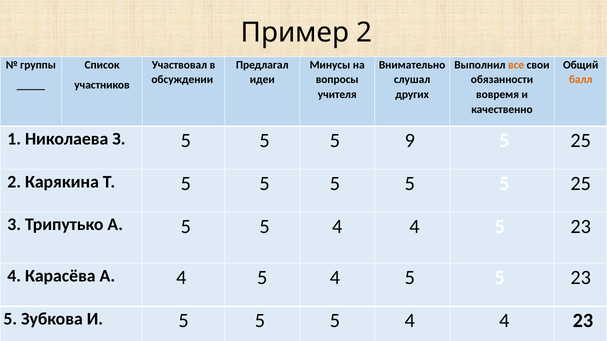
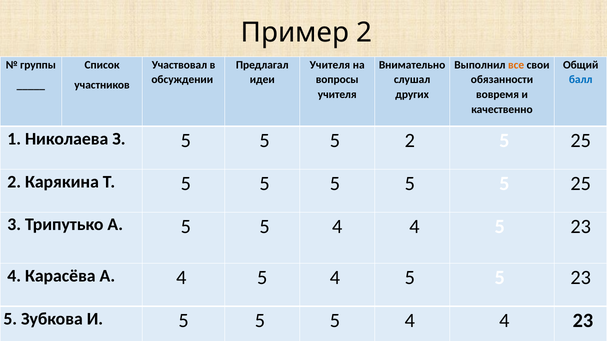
Минусы: Минусы -> Учителя (330, 65)
балл colour: orange -> blue (581, 80)
5 9: 9 -> 2 (410, 141)
